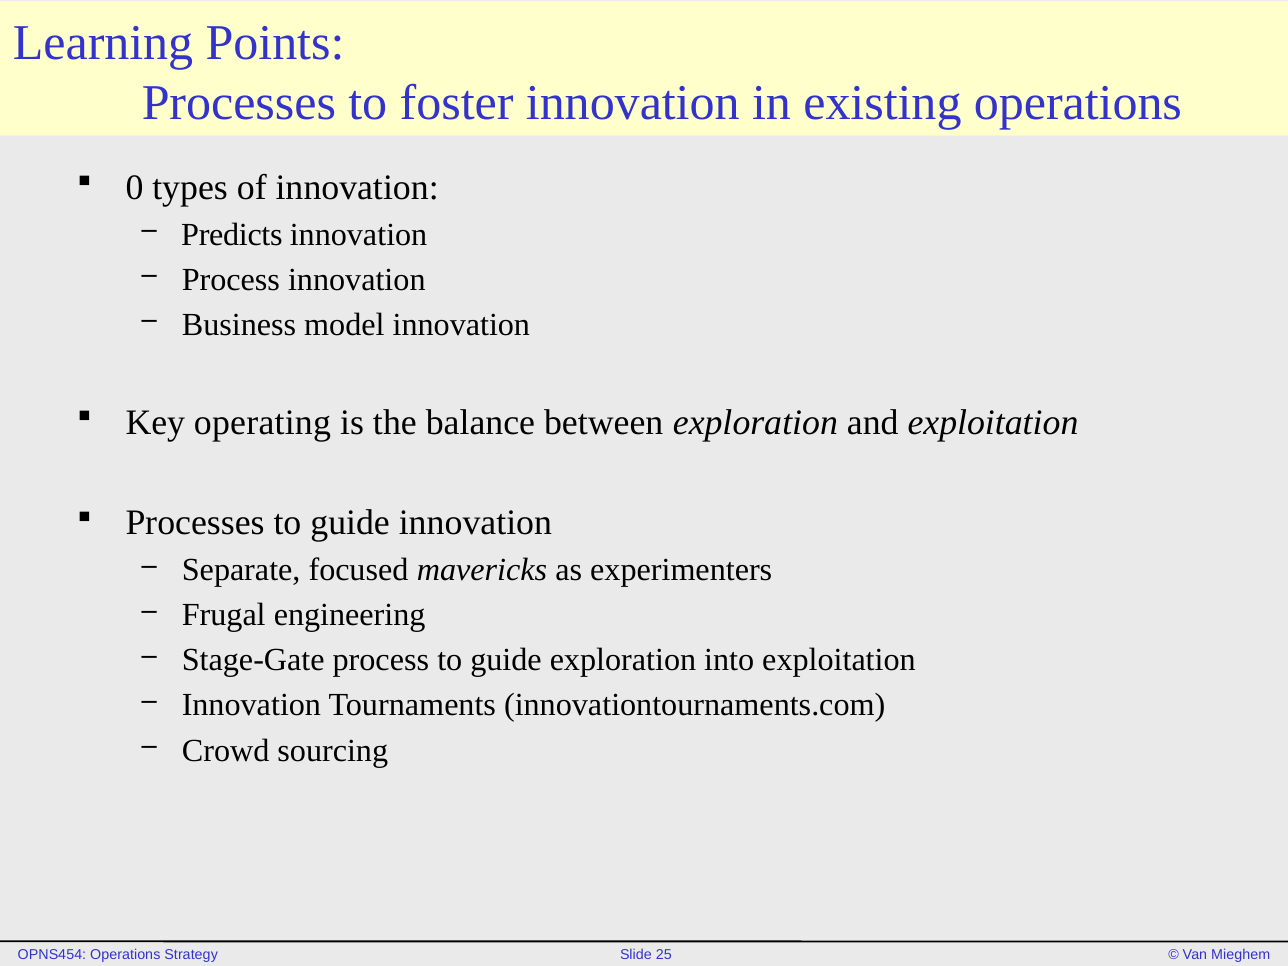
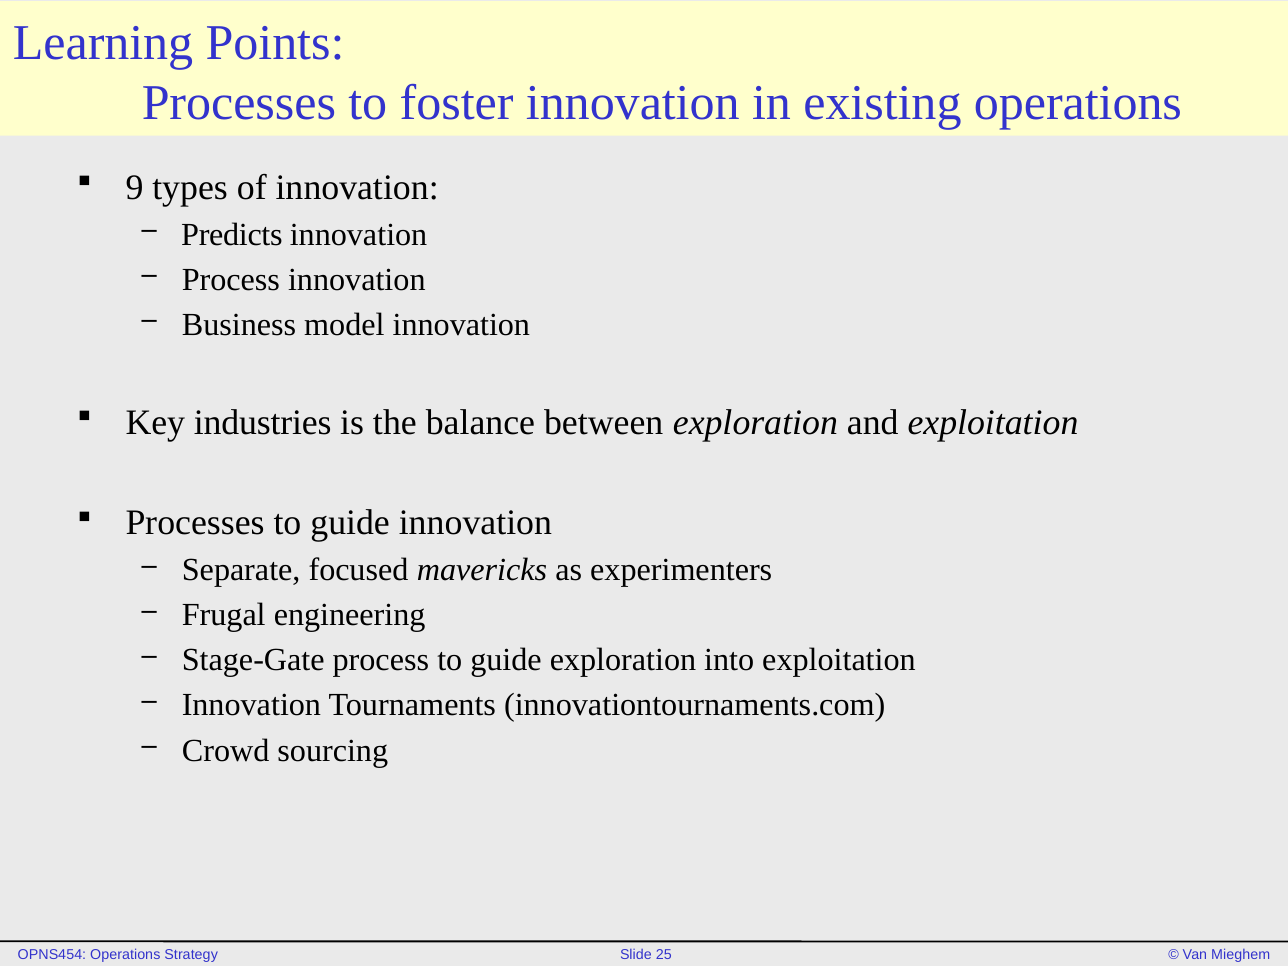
0: 0 -> 9 (134, 187)
operating: operating -> industries (263, 423)
